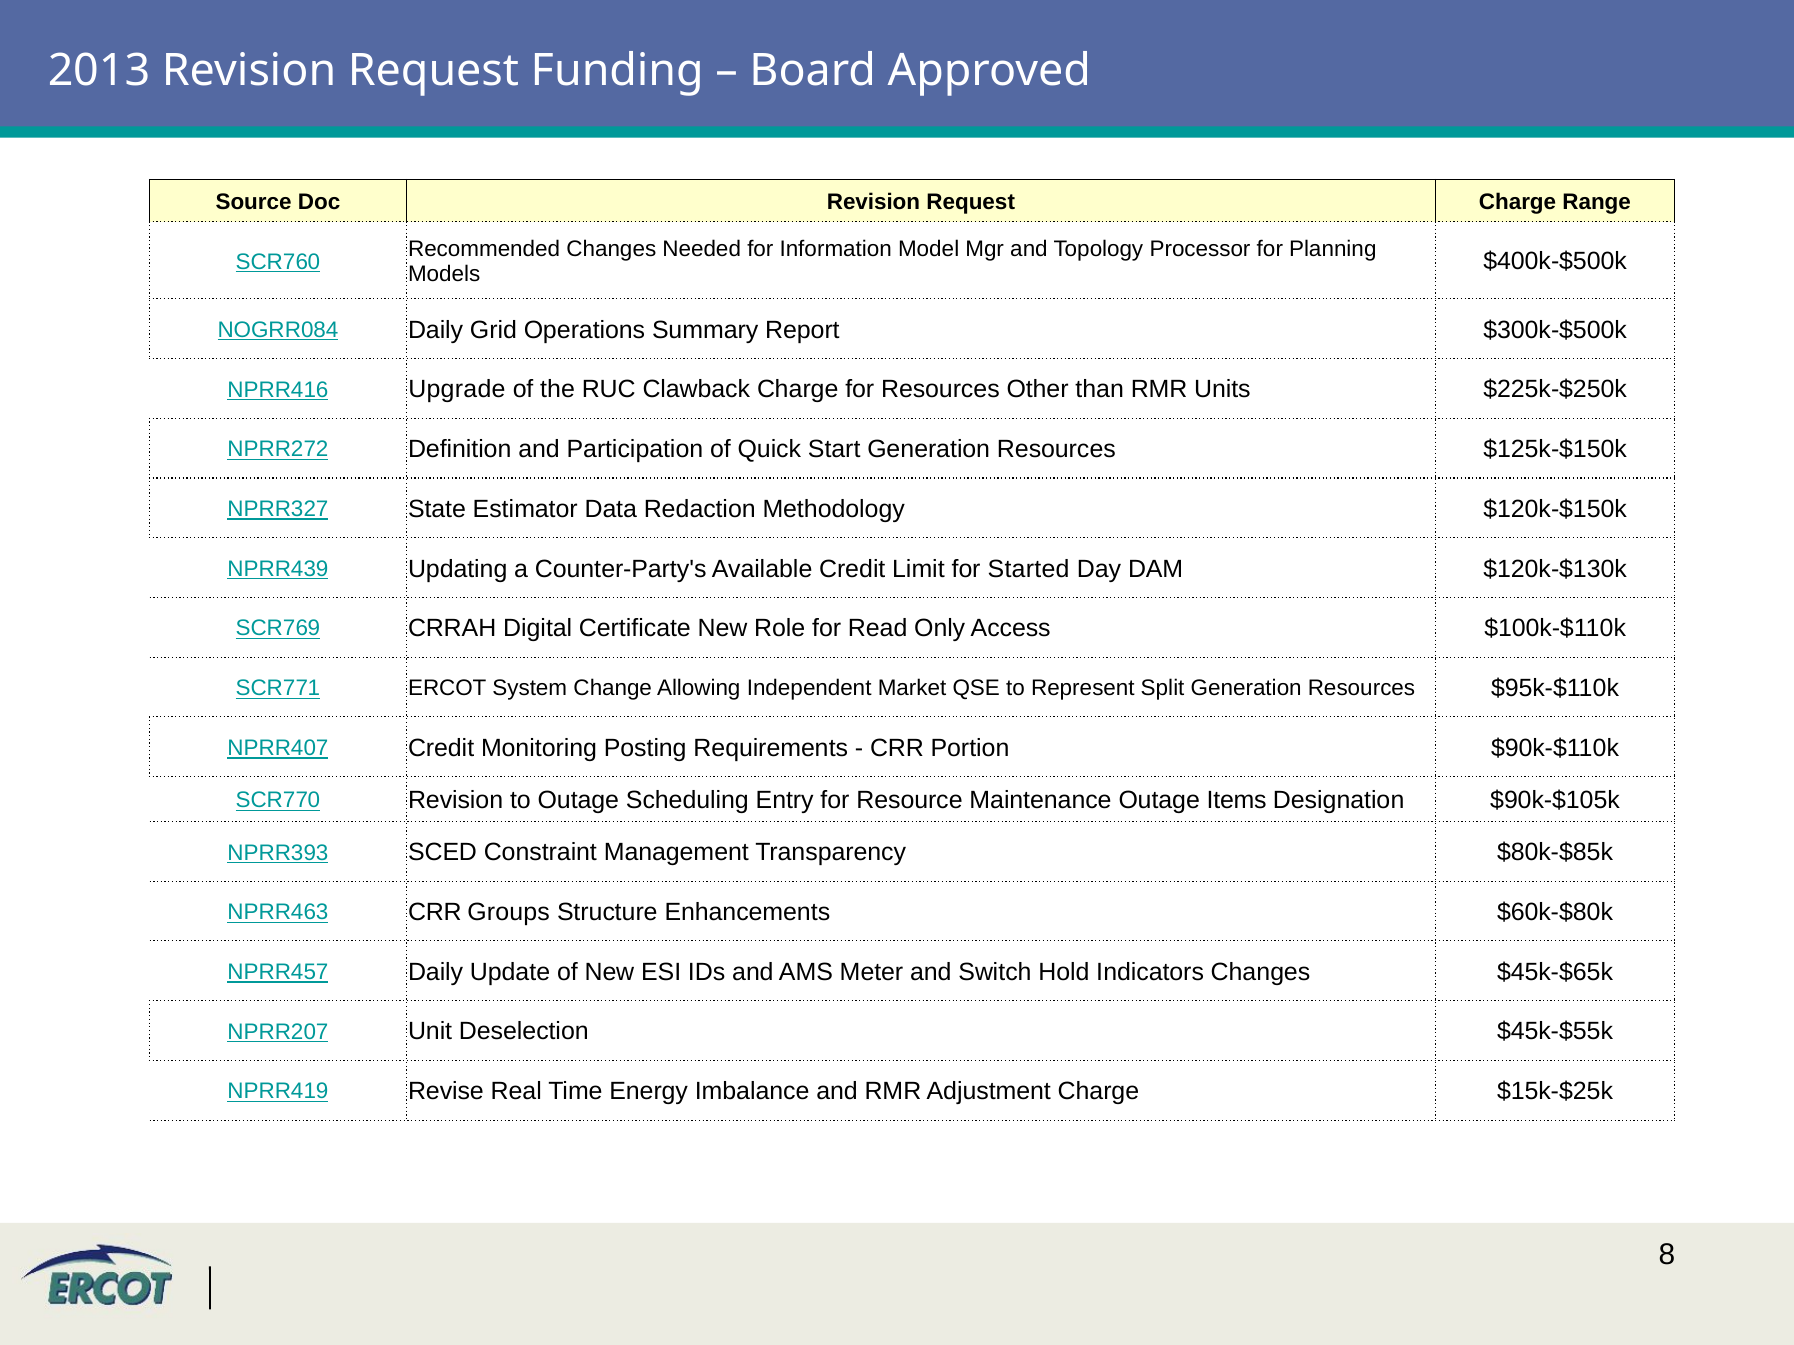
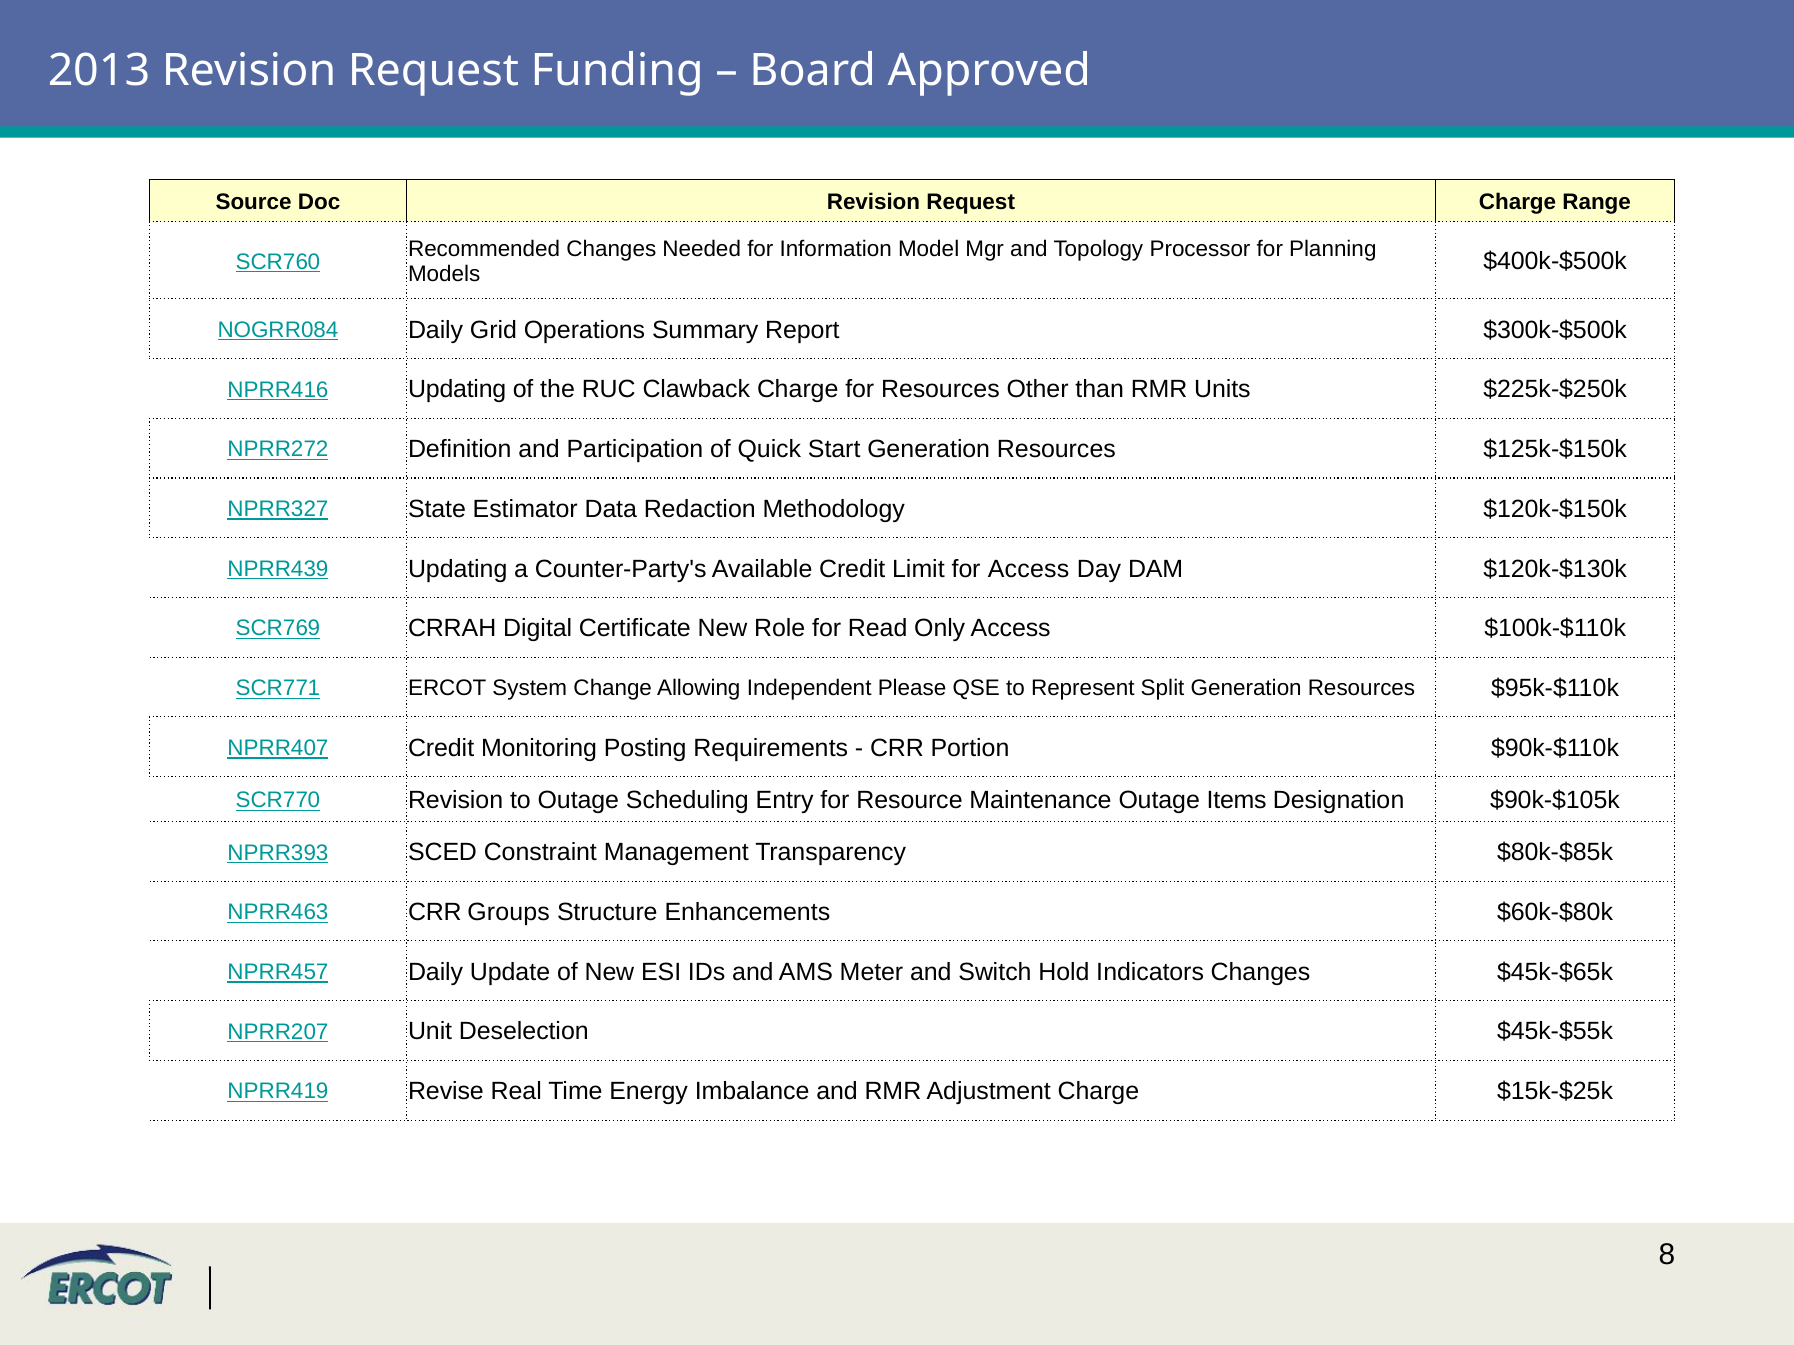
NPRR416 Upgrade: Upgrade -> Updating (457, 390)
for Started: Started -> Access (1029, 569)
Market: Market -> Please (912, 689)
